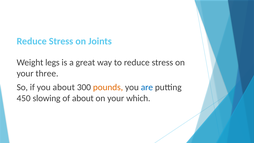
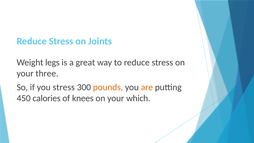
you about: about -> stress (64, 87)
are colour: blue -> orange (147, 87)
slowing: slowing -> calories (47, 98)
of about: about -> knees (83, 98)
